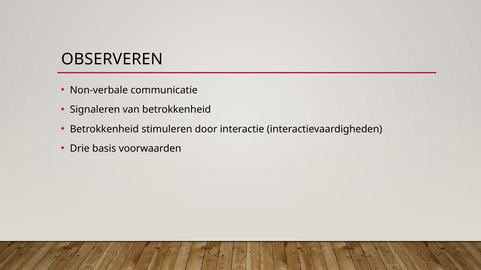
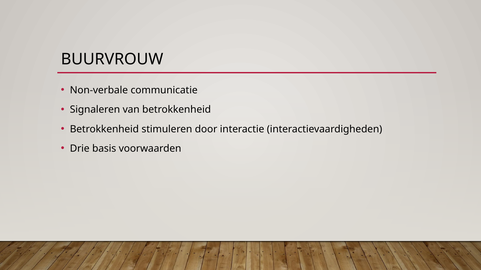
OBSERVEREN: OBSERVEREN -> BUURVROUW (112, 59)
